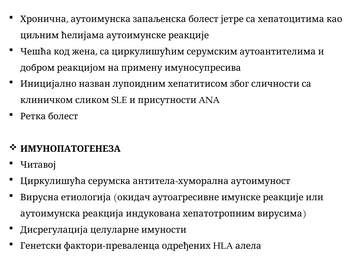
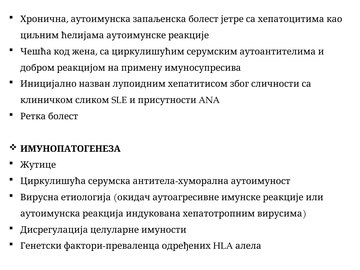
Читавој: Читавој -> Жутице (38, 165)
